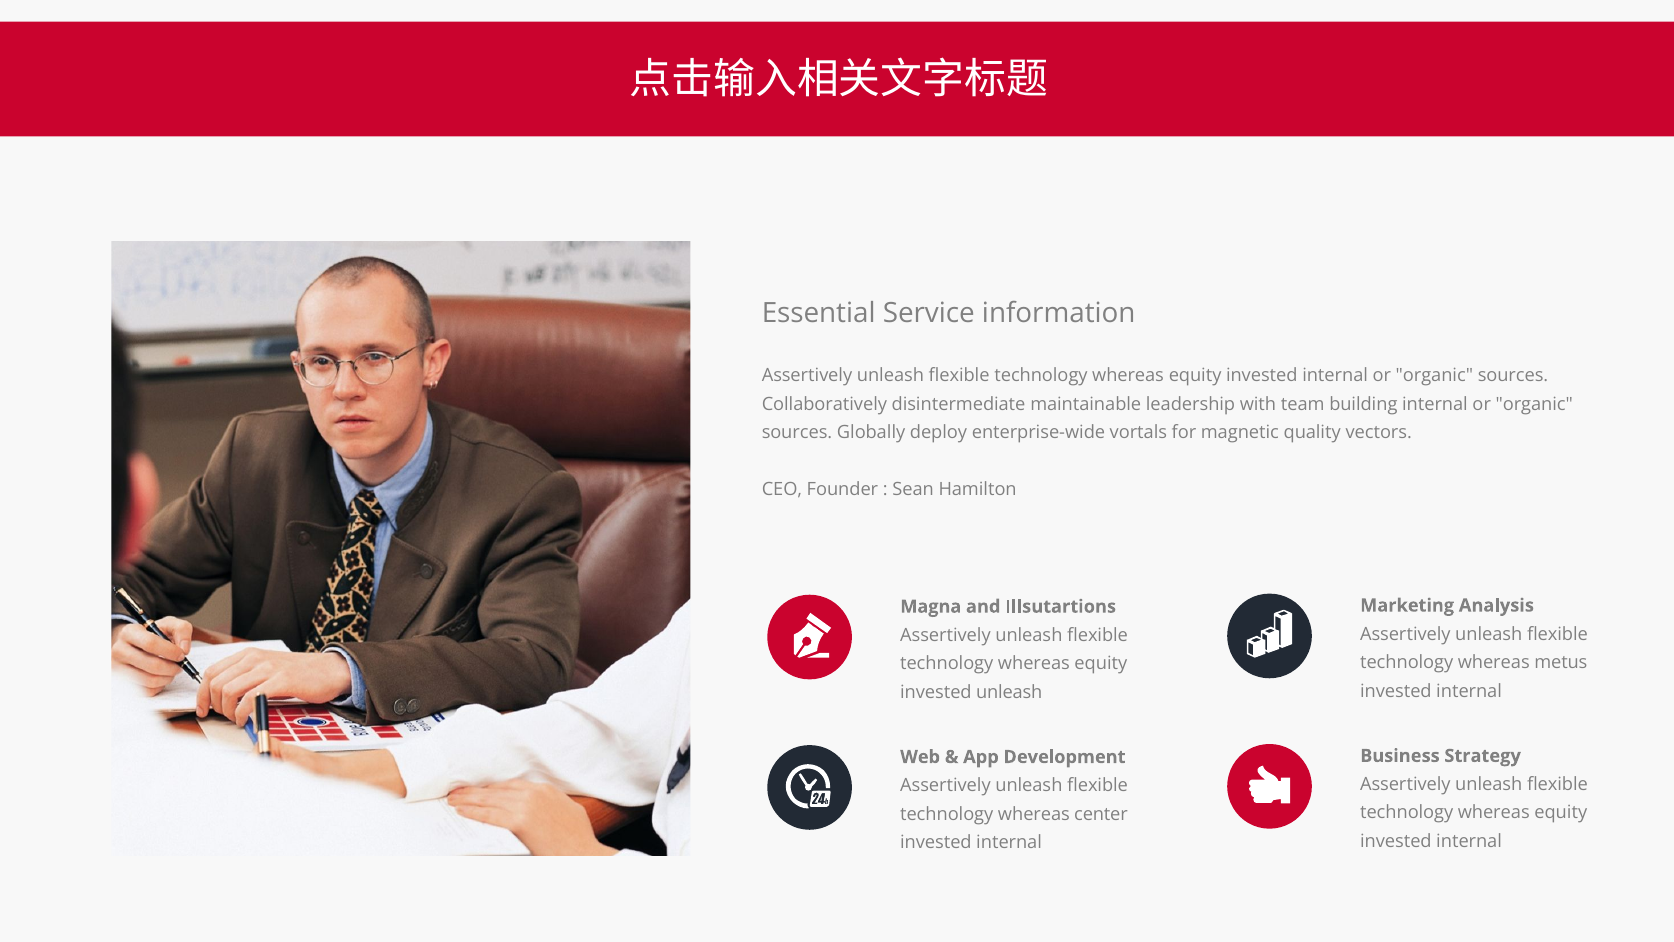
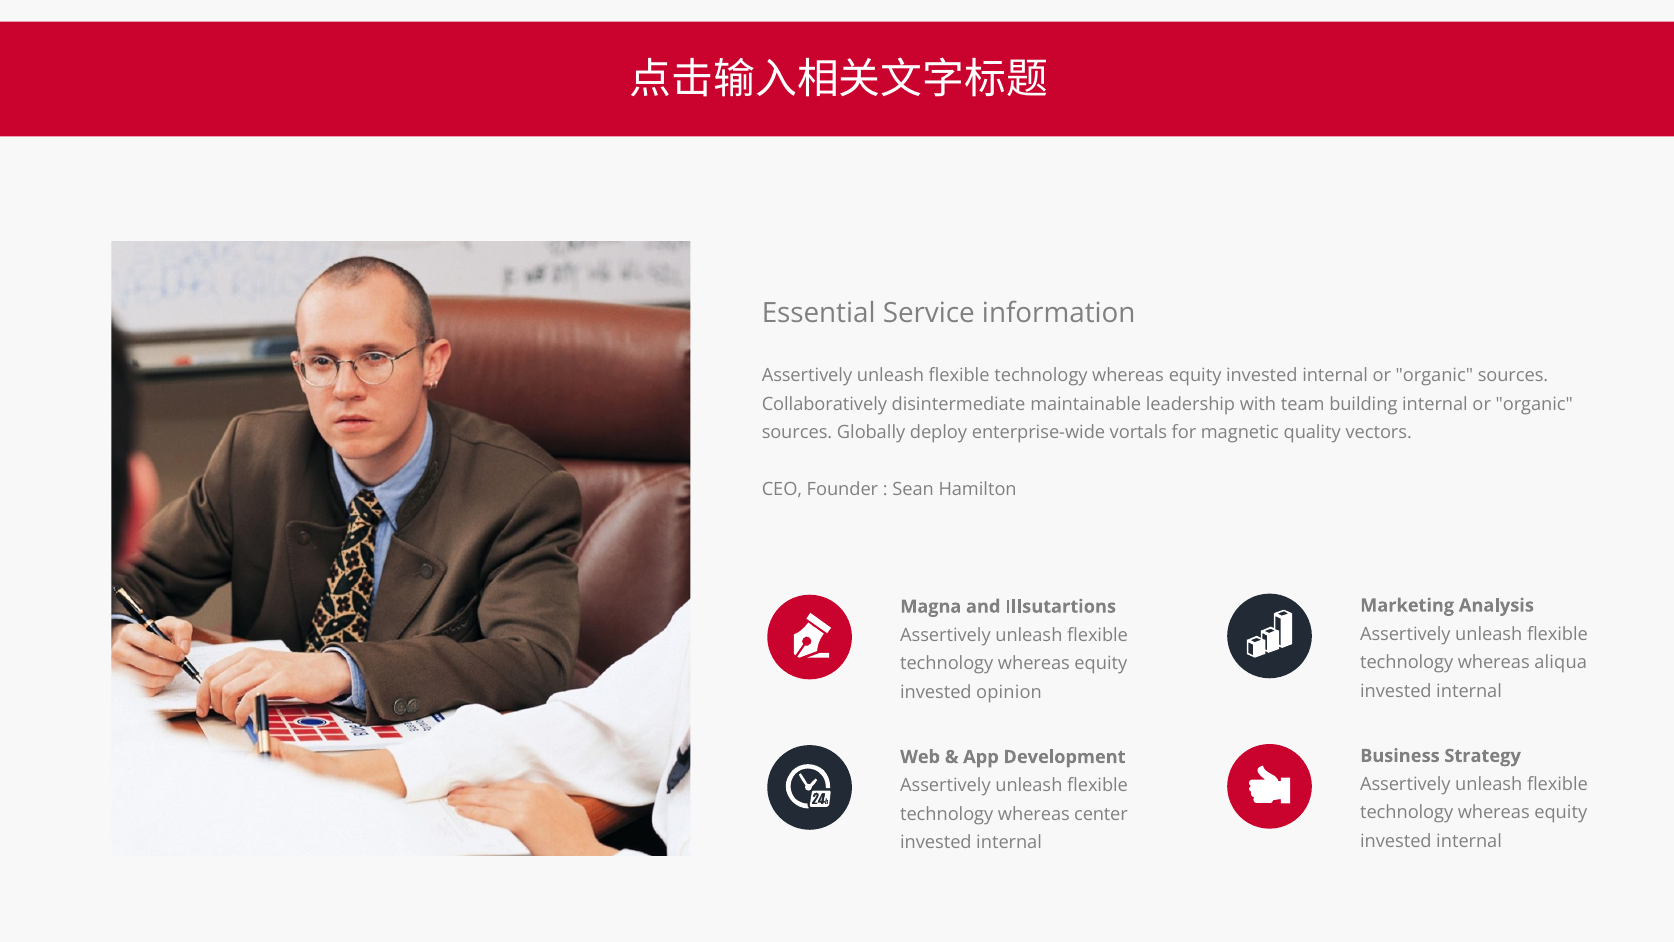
metus: metus -> aliqua (1561, 663)
invested unleash: unleash -> opinion (1009, 692)
